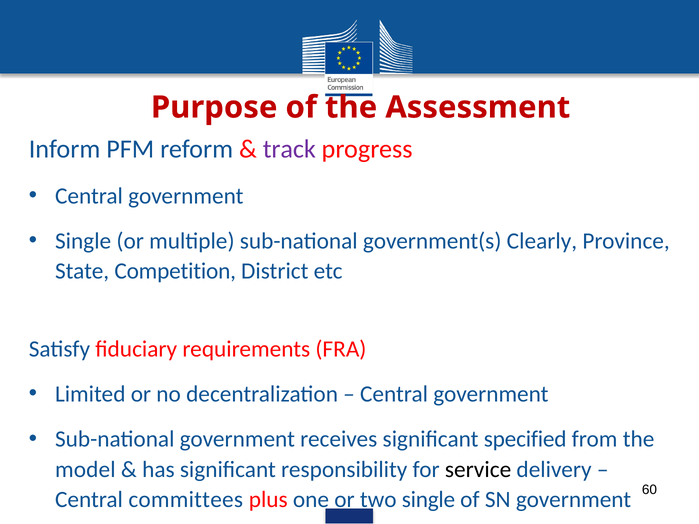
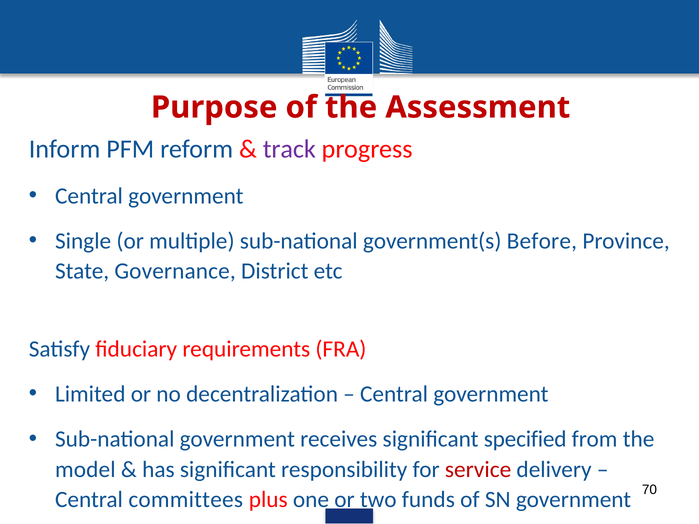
Clearly: Clearly -> Before (542, 241)
Competition: Competition -> Governance (175, 271)
service colour: black -> red (478, 470)
two single: single -> funds (428, 500)
60: 60 -> 70 (649, 490)
